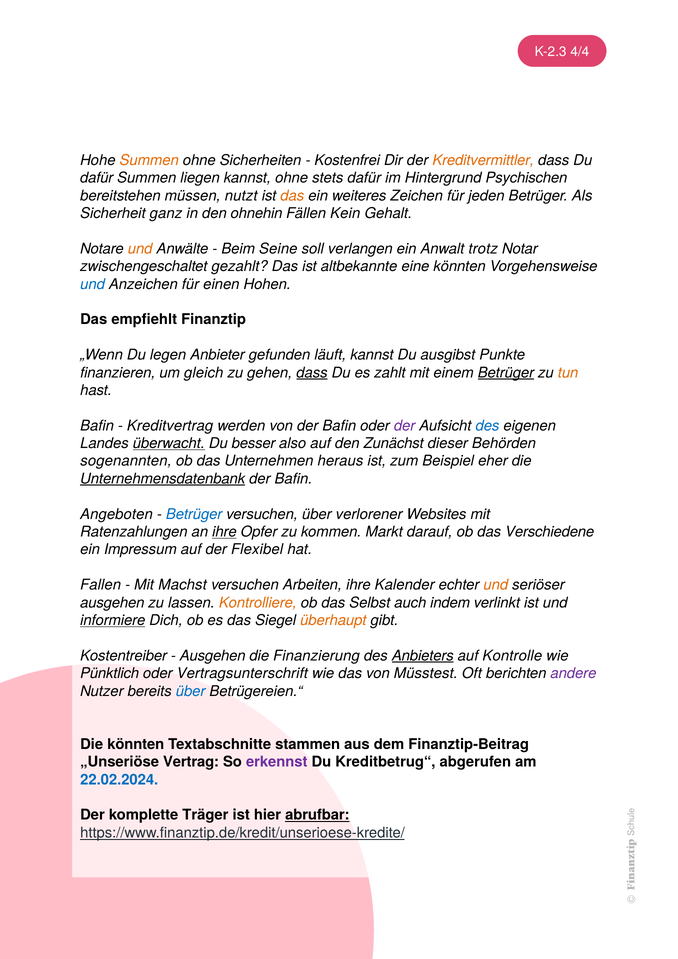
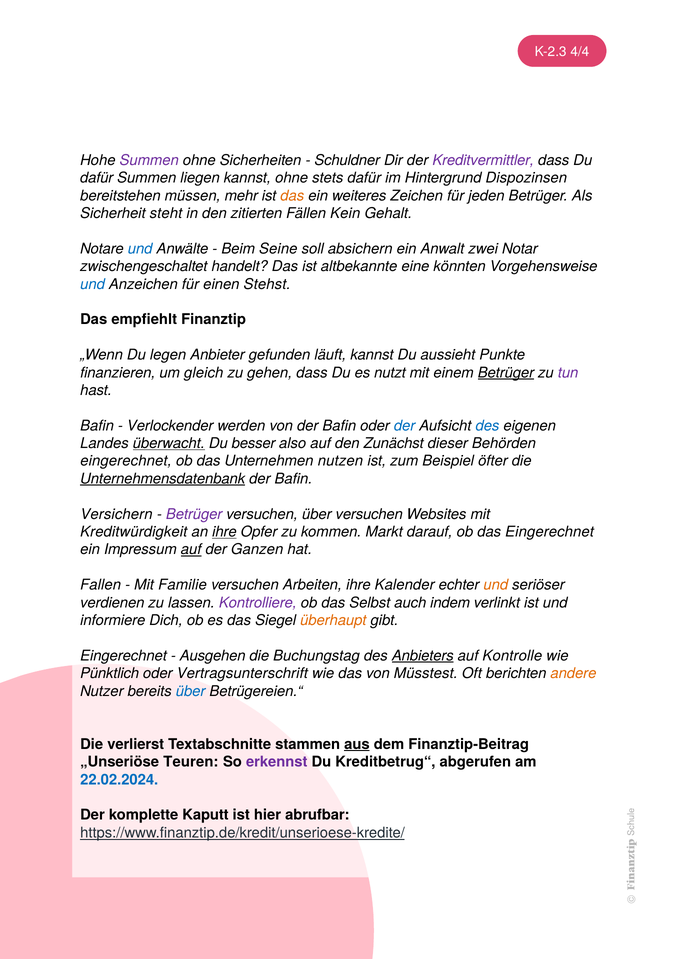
Summen colour: orange -> purple (149, 160)
Kostenfrei: Kostenfrei -> Schuldner (347, 160)
Kreditvermittler colour: orange -> purple (483, 160)
Psychischen: Psychischen -> Dispozinsen (526, 178)
nutzt: nutzt -> mehr (241, 196)
ganz: ganz -> steht (166, 213)
ohnehin: ohnehin -> zitierten (257, 213)
und colour: orange -> blue (140, 249)
verlangen: verlangen -> absichern (360, 249)
trotz: trotz -> zwei (483, 249)
gezahlt: gezahlt -> handelt (240, 266)
Hohen: Hohen -> Stehst (267, 284)
ausgibst: ausgibst -> aussieht (448, 355)
dass underline: present -> none (312, 373)
zahlt: zahlt -> nutzt (390, 373)
tun colour: orange -> purple (568, 373)
Kreditvertrag: Kreditvertrag -> Verlockender (170, 426)
der colour: purple -> blue (405, 426)
sogenannten: sogenannten -> eingerechnet (126, 461)
heraus: heraus -> nutzen (340, 461)
eher: eher -> öfter (493, 461)
Angeboten: Angeboten -> Versichern (116, 514)
Betrüger colour: blue -> purple (194, 514)
über verlorener: verlorener -> versuchen (369, 514)
Ratenzahlungen: Ratenzahlungen -> Kreditwürdigkeit (134, 532)
das Verschiedene: Verschiedene -> Eingerechnet (550, 532)
auf underline: none -> present (191, 550)
Flexibel: Flexibel -> Ganzen (257, 550)
Machst: Machst -> Familie (183, 585)
ausgehen: ausgehen -> verdienen (112, 603)
Kontrolliere colour: orange -> purple (258, 603)
informiere underline: present -> none (113, 620)
Kostentreiber: Kostentreiber -> Eingerechnet (124, 656)
Finanzierung: Finanzierung -> Buchungstag (317, 656)
andere colour: purple -> orange (573, 673)
Die könnten: könnten -> verlierst (136, 744)
aus underline: none -> present (357, 744)
Vertrag: Vertrag -> Teuren (191, 762)
Träger: Träger -> Kaputt (205, 815)
abrufbar underline: present -> none (317, 815)
